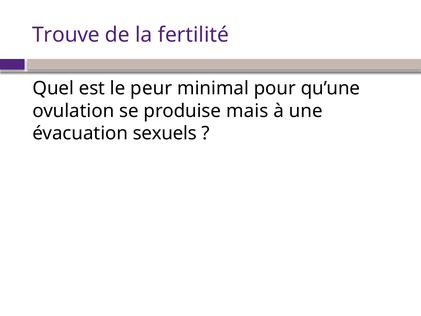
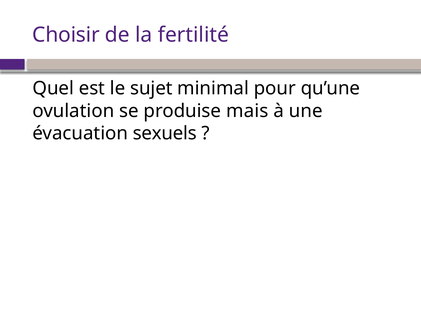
Trouve: Trouve -> Choisir (66, 35)
peur: peur -> sujet (151, 88)
